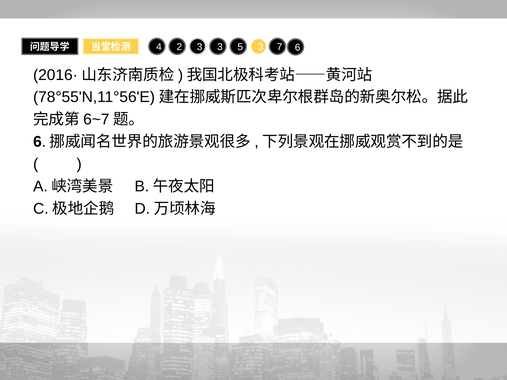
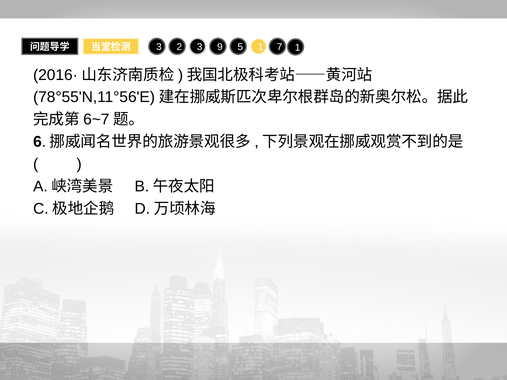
7 6: 6 -> 1 (298, 48)
4: 4 -> 3 (159, 47)
3 3: 3 -> 9 (220, 47)
5 3: 3 -> 1 (261, 47)
